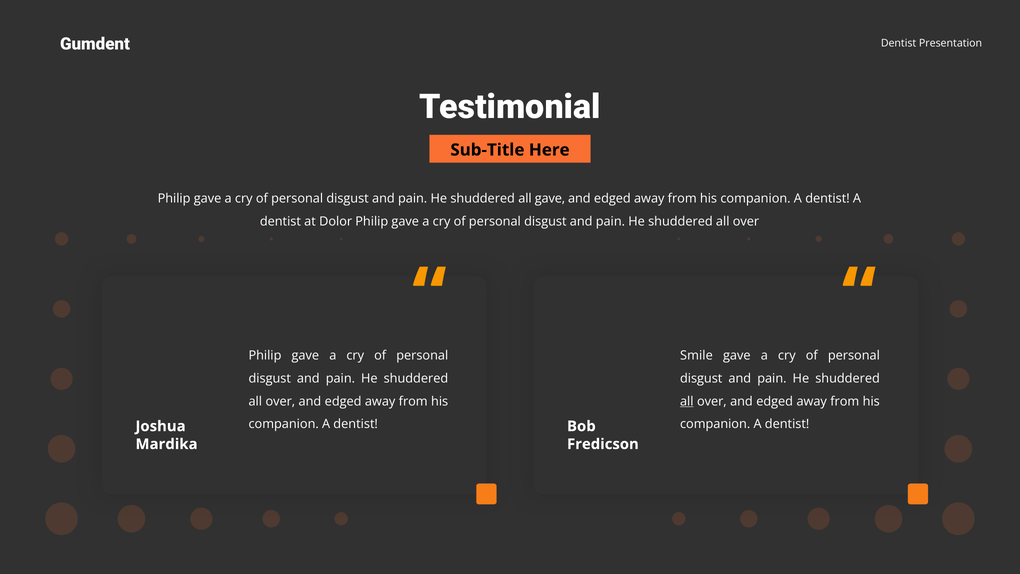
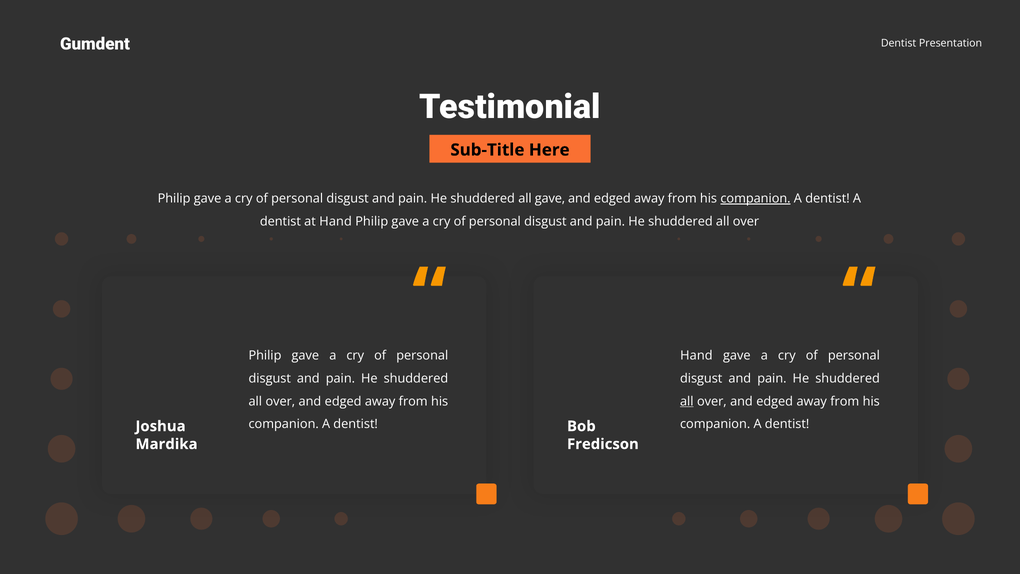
companion underline: none -> present (755, 199)
at Dolor: Dolor -> Hand (336, 221)
Smile: Smile -> Hand (696, 355)
